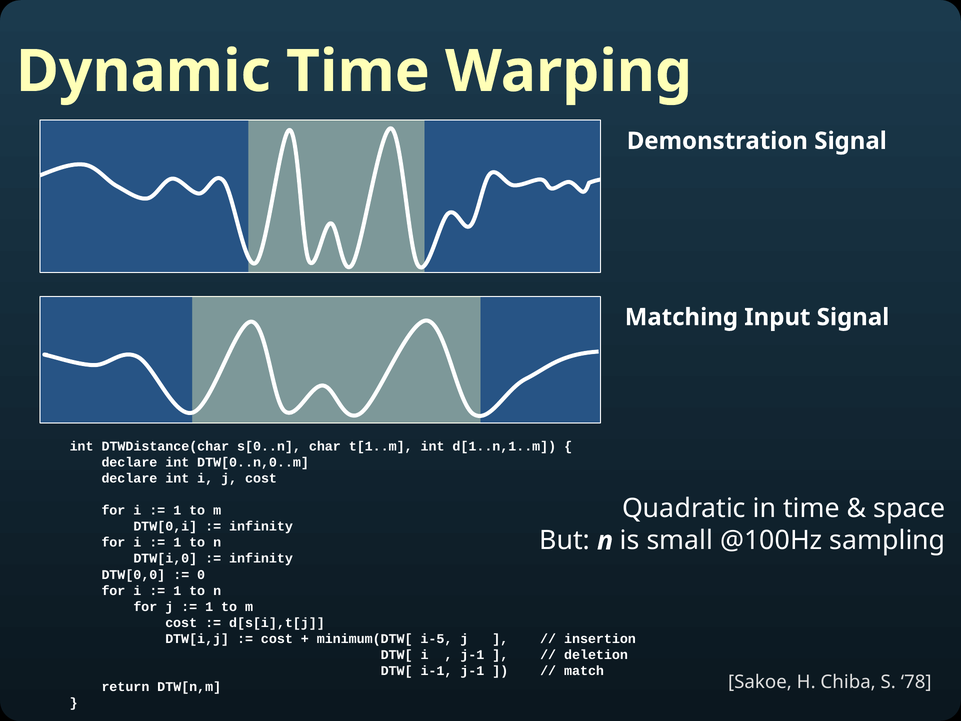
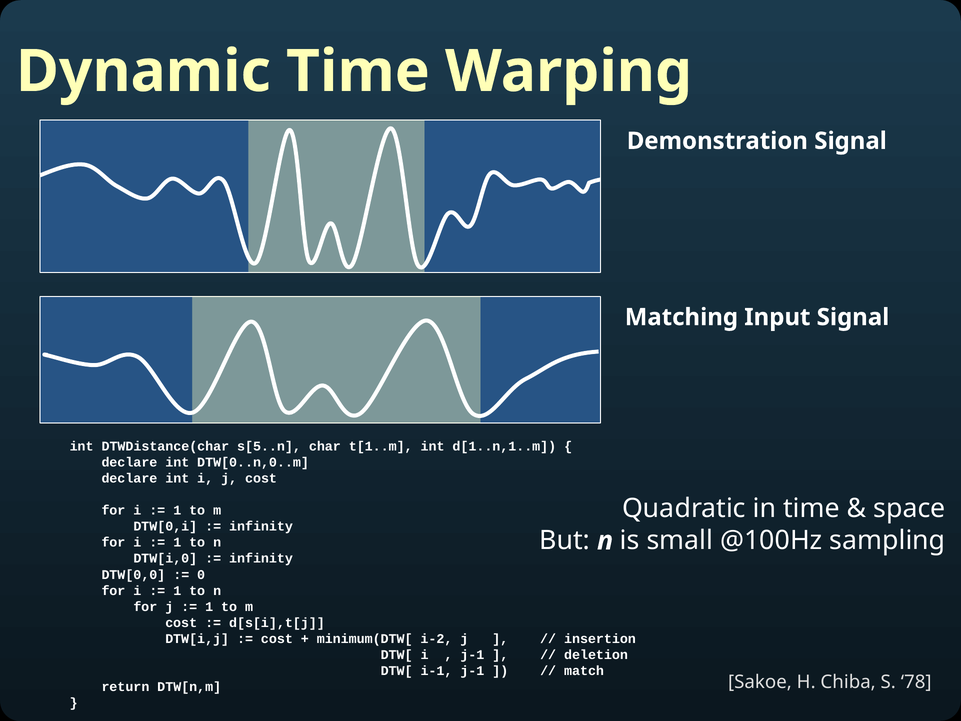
s[0..n: s[0..n -> s[5..n (269, 446)
i-5: i-5 -> i-2 (436, 639)
